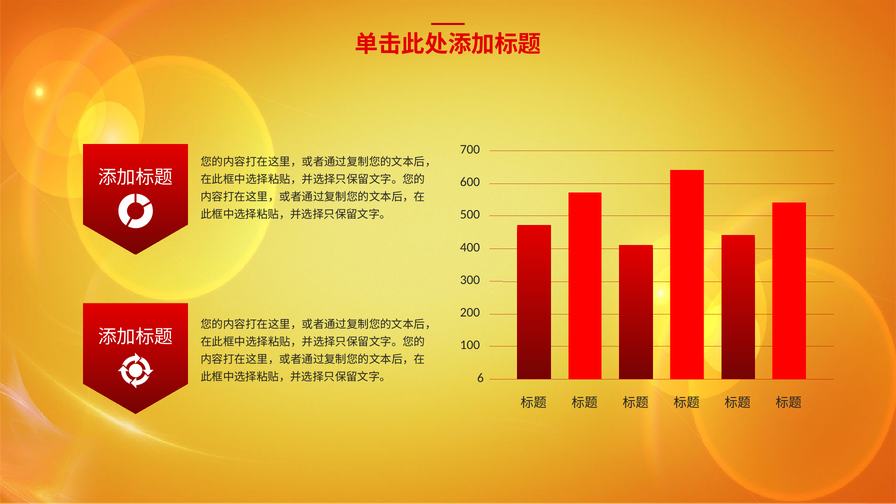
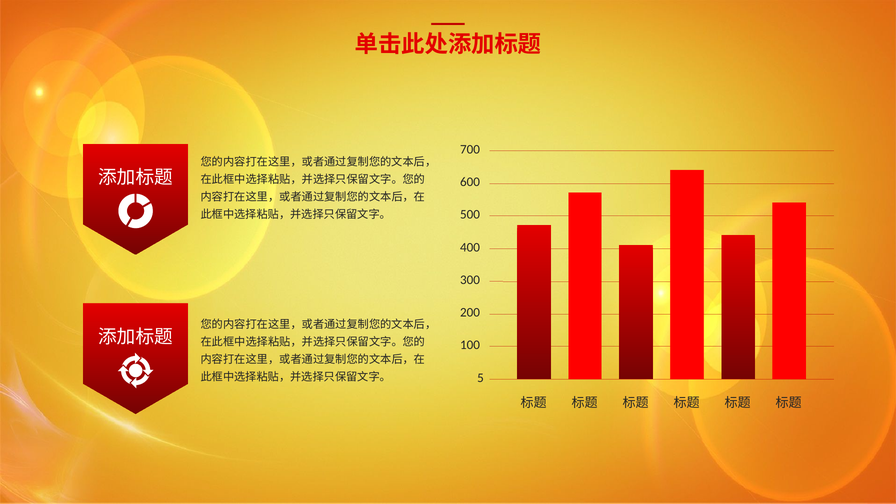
6: 6 -> 5 (480, 378)
